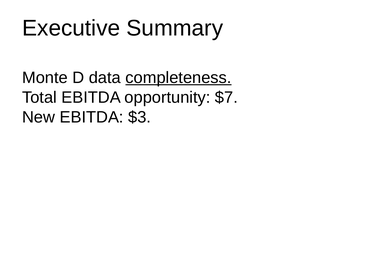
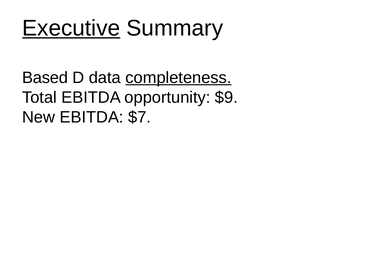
Executive underline: none -> present (71, 28)
Monte: Monte -> Based (45, 78)
$7: $7 -> $9 (226, 97)
$3: $3 -> $7 (140, 117)
